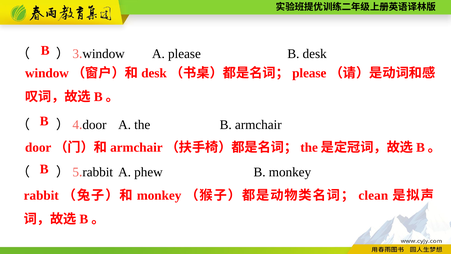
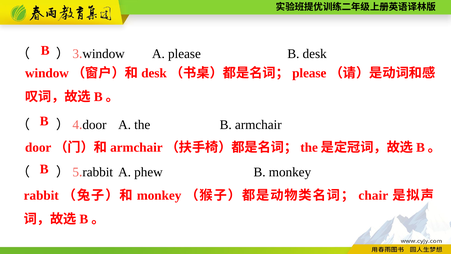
clean: clean -> chair (373, 195)
